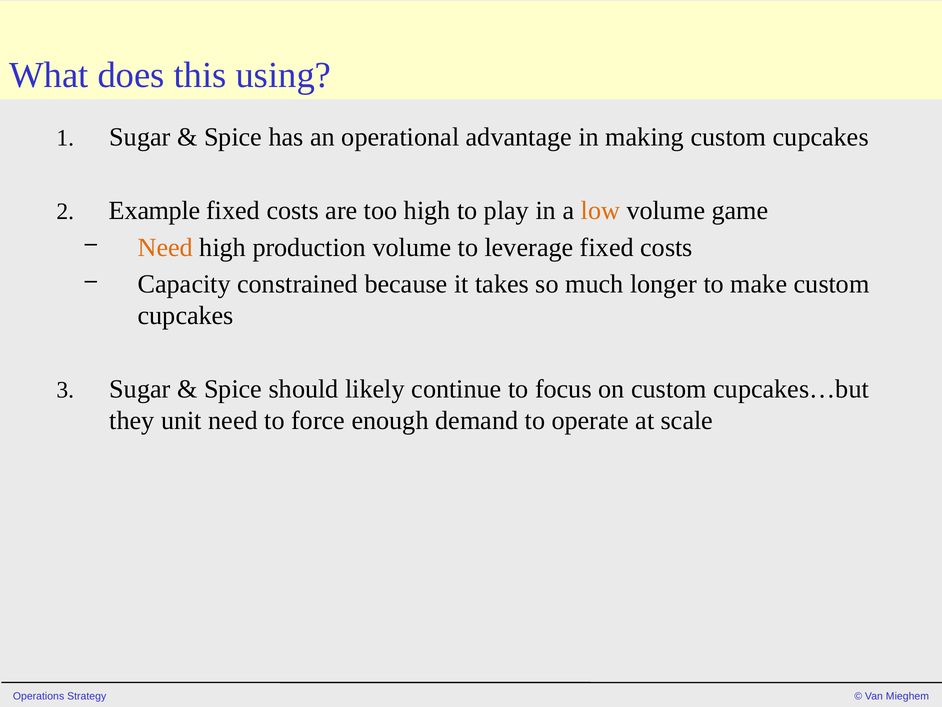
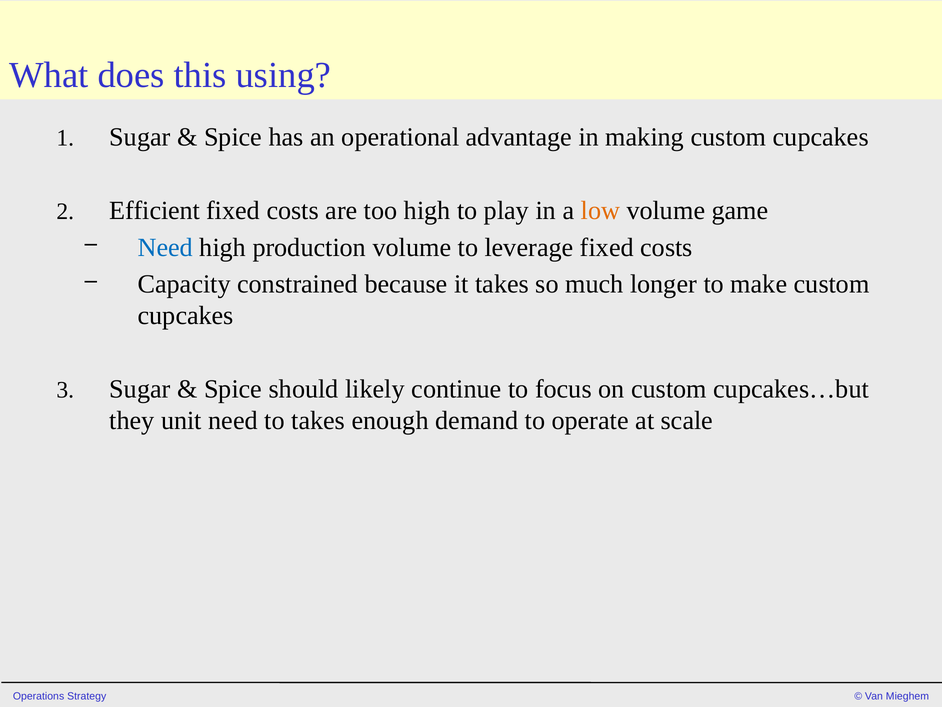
Example: Example -> Efficient (155, 211)
Need colour: orange -> blue (165, 247)
to force: force -> takes (318, 420)
